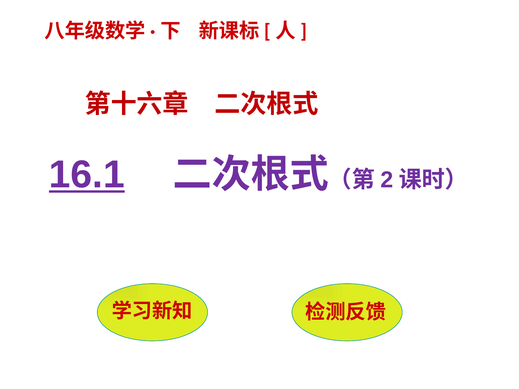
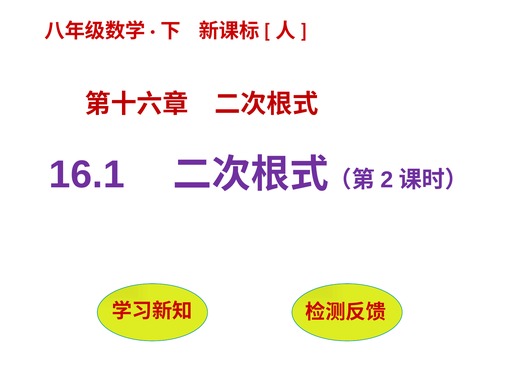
16.1 underline: present -> none (87, 175)
